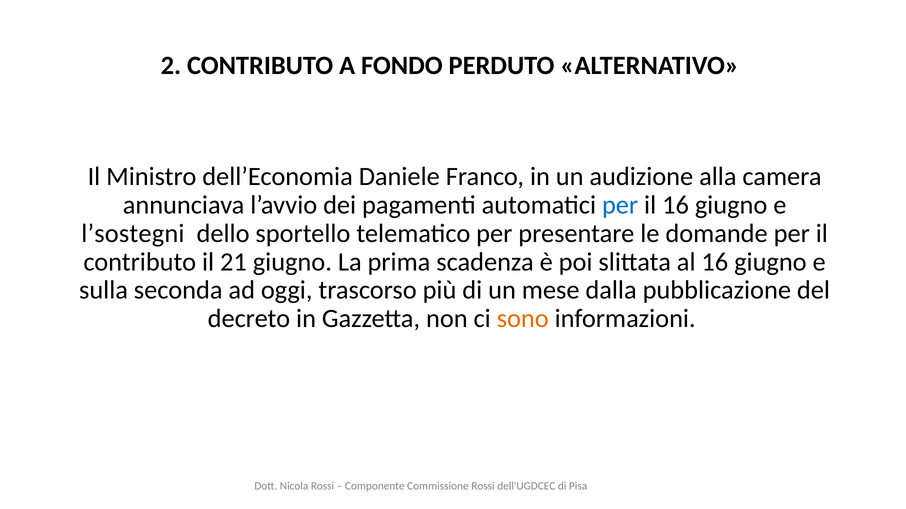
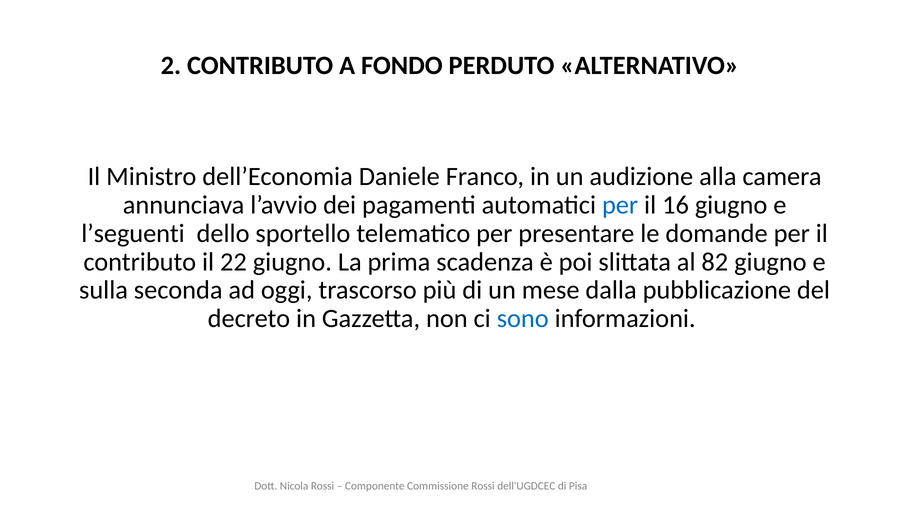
l’sostegni: l’sostegni -> l’seguenti (133, 234)
21: 21 -> 22 (233, 262)
al 16: 16 -> 82 (715, 262)
sono colour: orange -> blue (523, 319)
